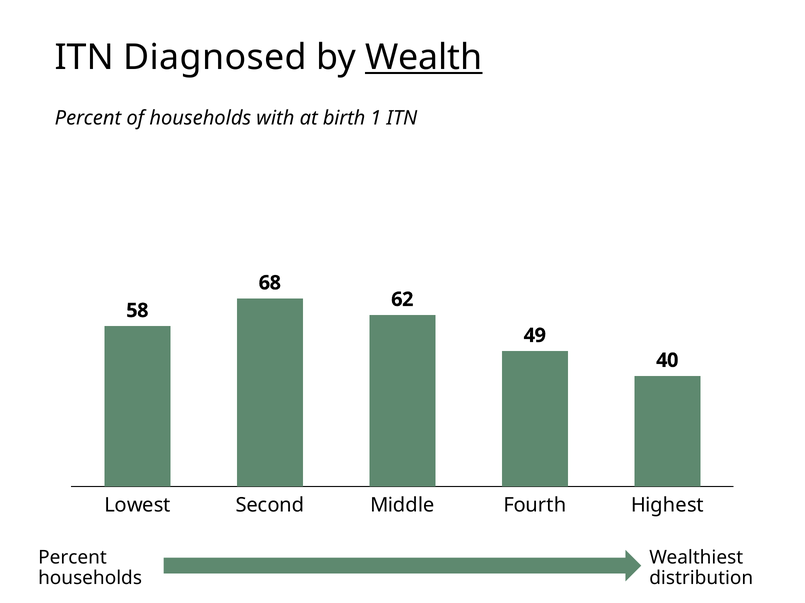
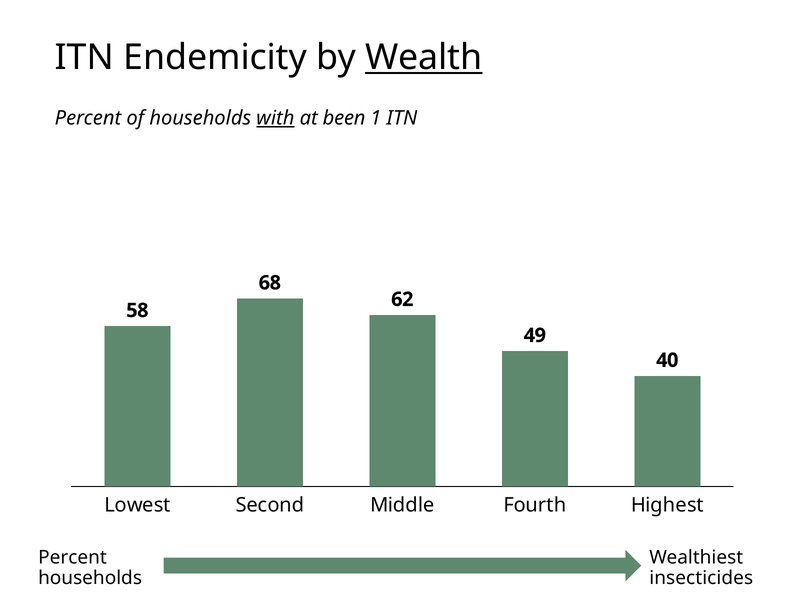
Diagnosed: Diagnosed -> Endemicity (215, 58)
with underline: none -> present (275, 118)
birth: birth -> been (344, 118)
distribution: distribution -> insecticides (701, 578)
